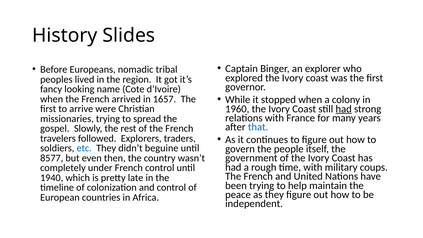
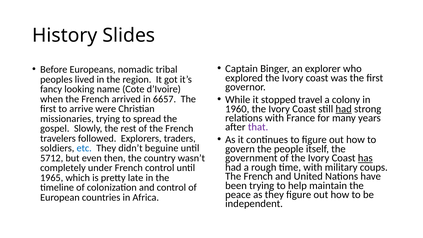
stopped when: when -> travel (310, 100)
1657: 1657 -> 6657 (165, 99)
that colour: blue -> purple (258, 127)
has underline: none -> present (365, 158)
8577: 8577 -> 5712 (52, 158)
1940: 1940 -> 1965 (52, 178)
